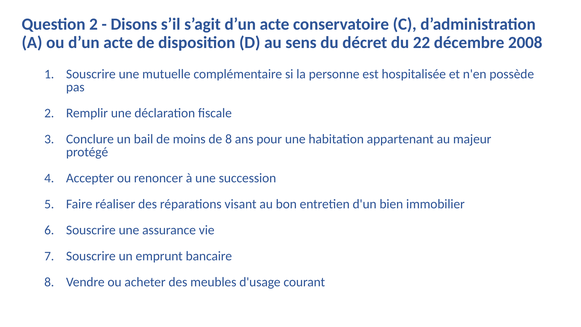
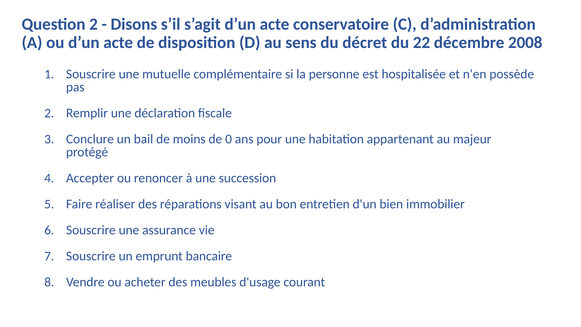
de 8: 8 -> 0 (229, 139)
